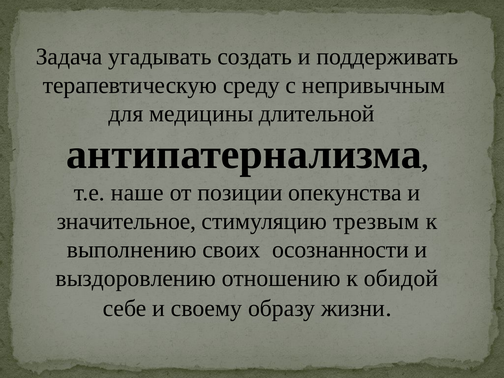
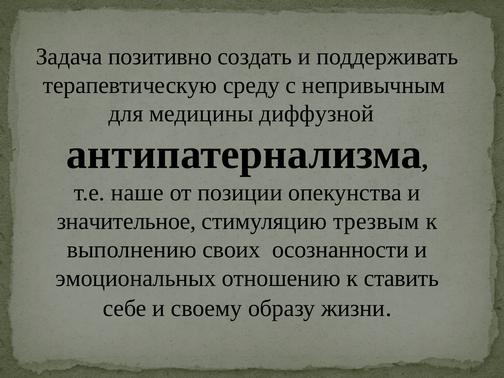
угадывать: угадывать -> позитивно (160, 57)
длительной: длительной -> диффузной (317, 114)
выздоровлению: выздоровлению -> эмоциональных (136, 278)
обидой: обидой -> ставить (401, 278)
